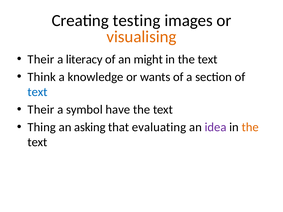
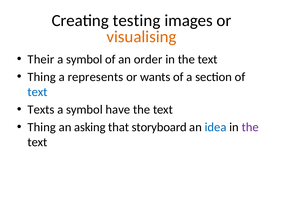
literacy: literacy -> symbol (84, 59)
might: might -> order (148, 59)
Think: Think -> Thing (42, 77)
knowledge: knowledge -> represents (95, 77)
Their: Their -> Texts (41, 110)
evaluating: evaluating -> storyboard (159, 127)
idea colour: purple -> blue (216, 127)
the colour: orange -> purple (250, 127)
